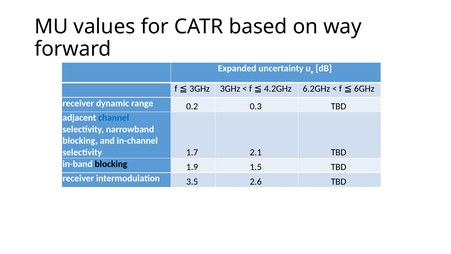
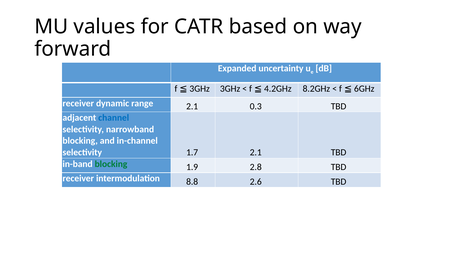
6.2GHz: 6.2GHz -> 8.2GHz (316, 88)
range 0.2: 0.2 -> 2.1 (192, 106)
blocking colour: black -> green (111, 164)
1.5: 1.5 -> 2.8 (256, 167)
3.5: 3.5 -> 8.8 (192, 181)
